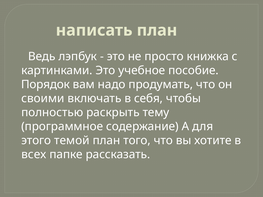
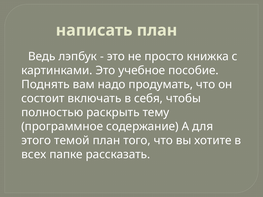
Порядок: Порядок -> Поднять (45, 85)
своими: своими -> состоит (43, 99)
